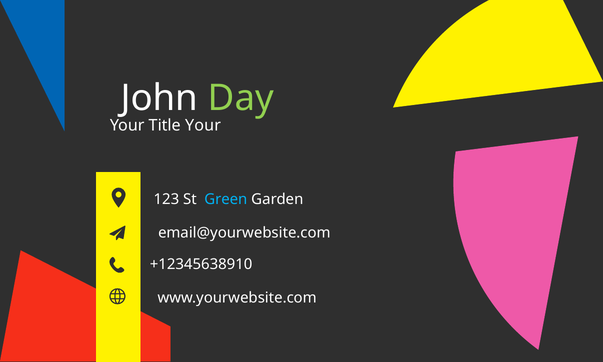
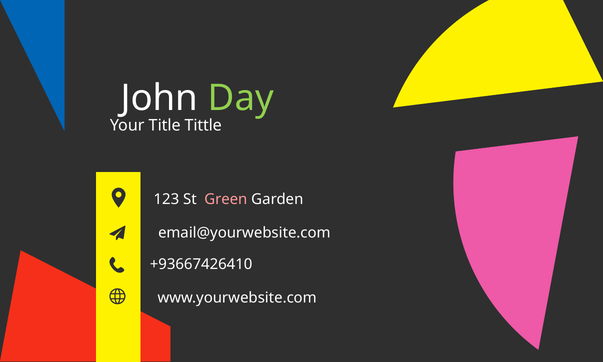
Title Your: Your -> Tittle (203, 125)
Green colour: light blue -> pink (226, 199)
+12345638910: +12345638910 -> +93667426410 (201, 264)
